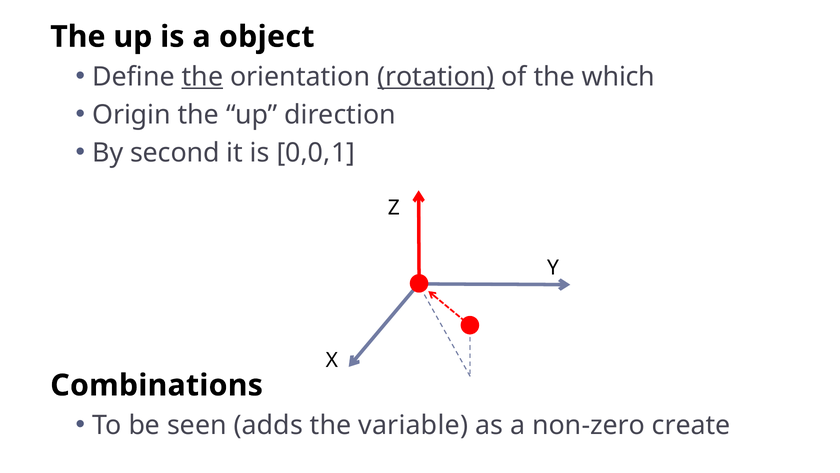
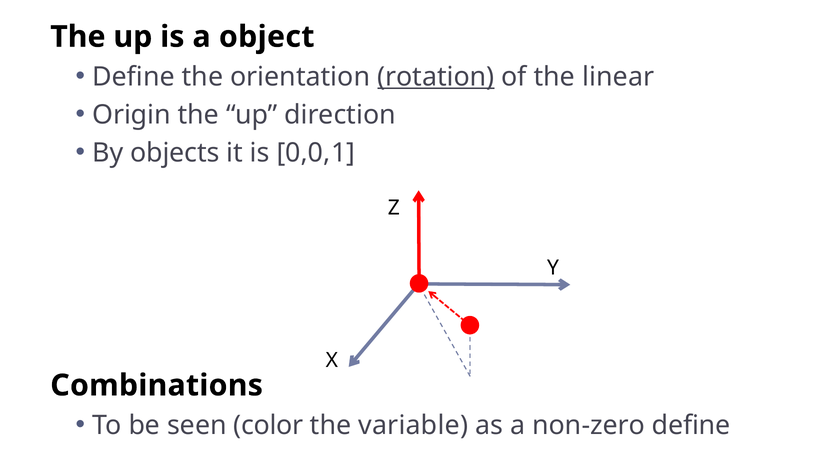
the underline: present -> none (202, 77)
which: which -> linear (618, 77)
second: second -> objects (175, 153)
adds: adds -> color (268, 425)
non-zero create: create -> define (691, 425)
